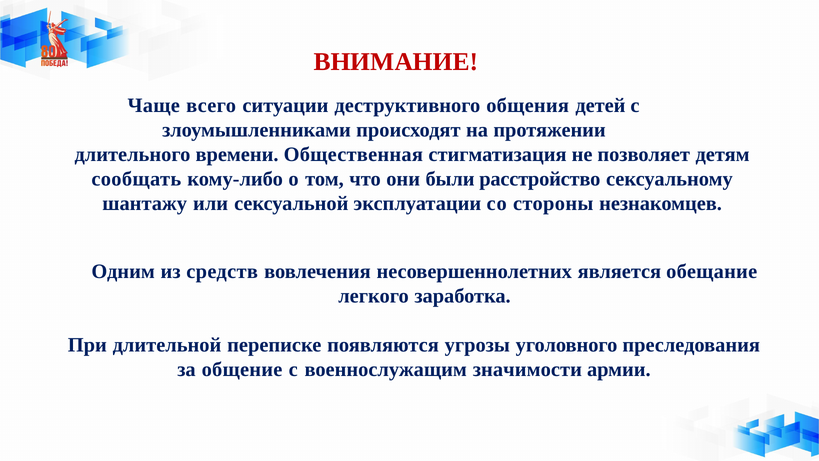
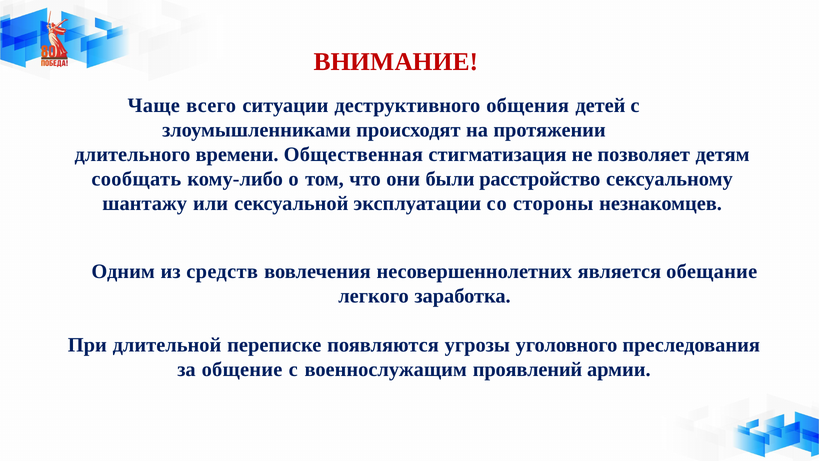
значимости: значимости -> проявлений (528, 369)
